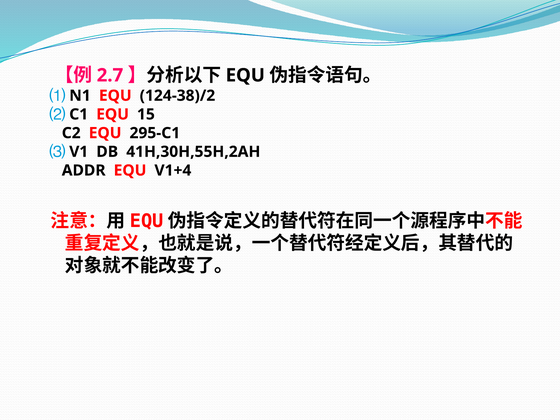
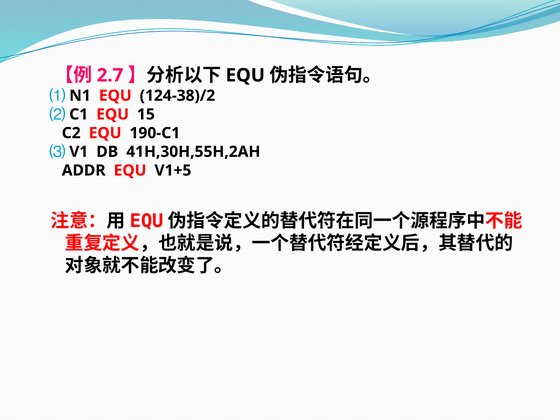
295-C1: 295-C1 -> 190-C1 (155, 133)
V1+4: V1+4 -> V1+5 (173, 170)
